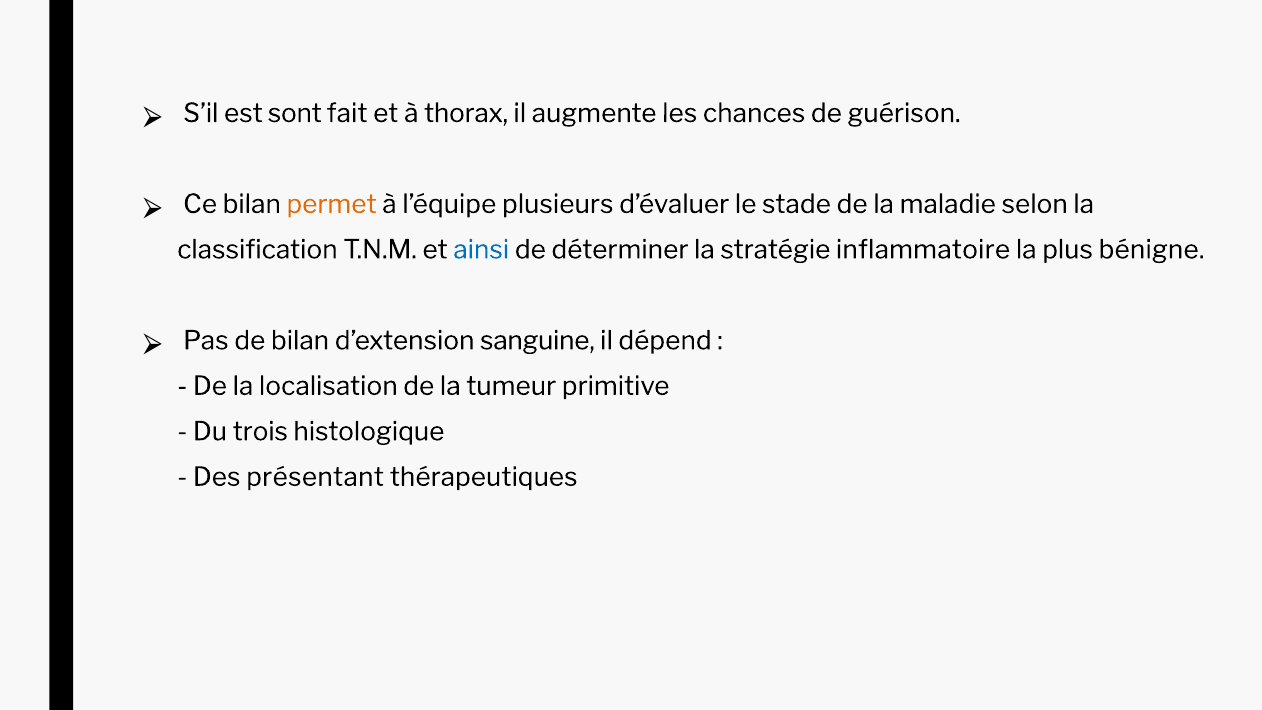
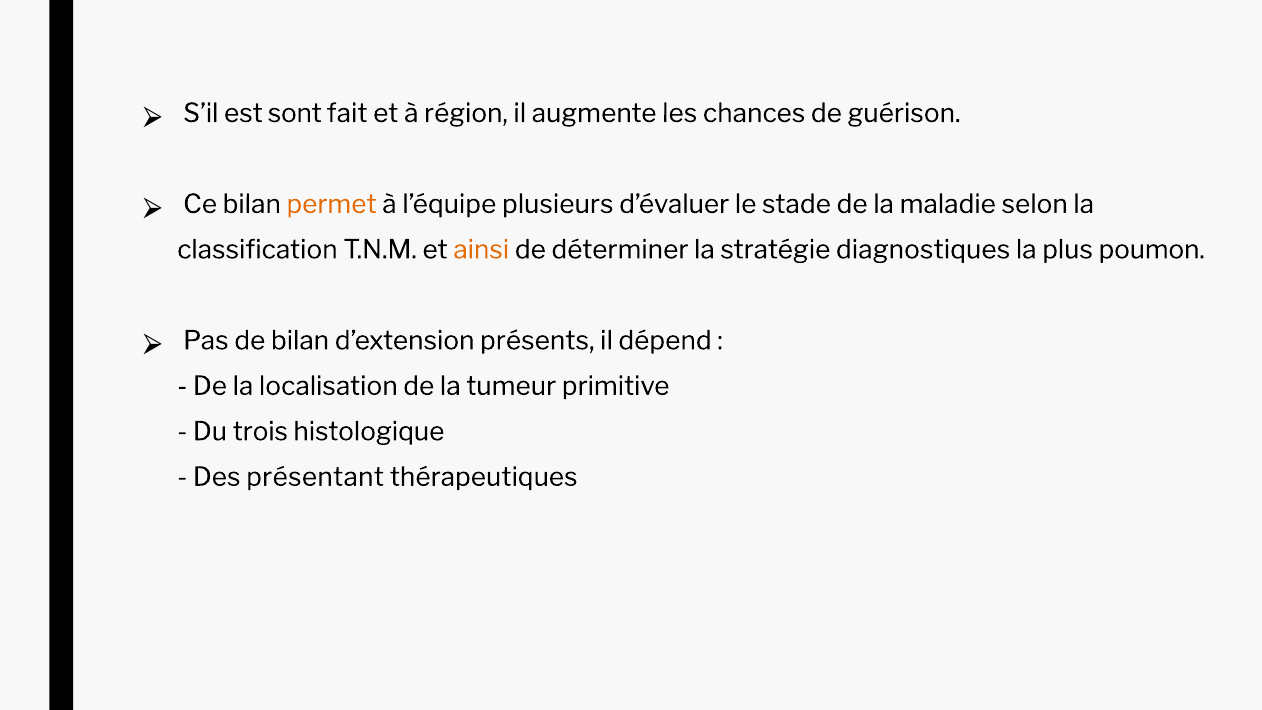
thorax: thorax -> région (466, 113)
ainsi colour: blue -> orange (481, 250)
inflammatoire: inflammatoire -> diagnostiques (923, 250)
bénigne: bénigne -> poumon (1152, 250)
sanguine: sanguine -> présents (537, 341)
